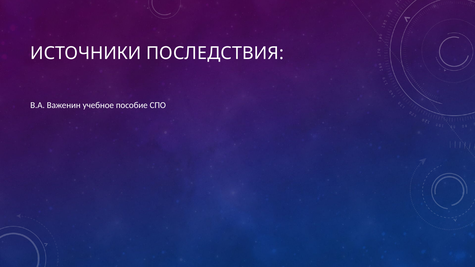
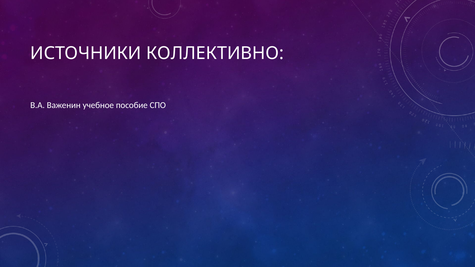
ПОСЛЕДСТВИЯ: ПОСЛЕДСТВИЯ -> КОЛЛЕКТИВНО (215, 53)
